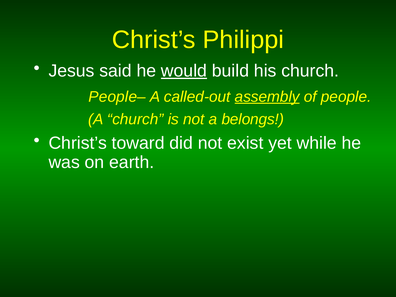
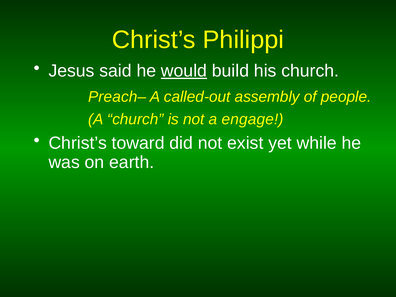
People–: People– -> Preach– (117, 97)
assembly underline: present -> none (267, 97)
belongs: belongs -> engage (253, 119)
